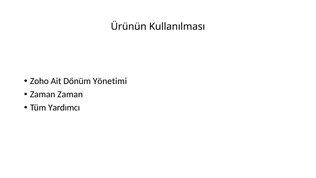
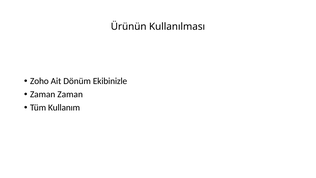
Yönetimi: Yönetimi -> Ekibinizle (110, 81)
Yardımcı: Yardımcı -> Kullanım (64, 108)
